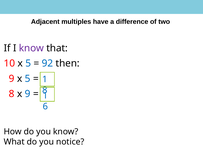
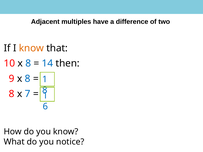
know colour: purple -> orange (31, 48)
10 x 5: 5 -> 8 (28, 64)
92: 92 -> 14 (47, 64)
9 x 5: 5 -> 8 (28, 79)
x 9: 9 -> 7 (28, 94)
